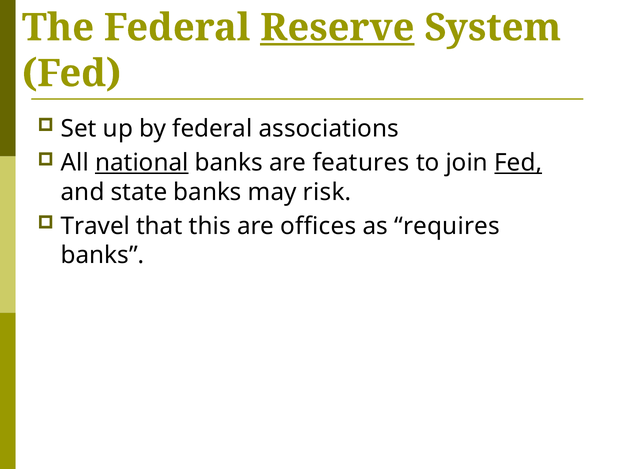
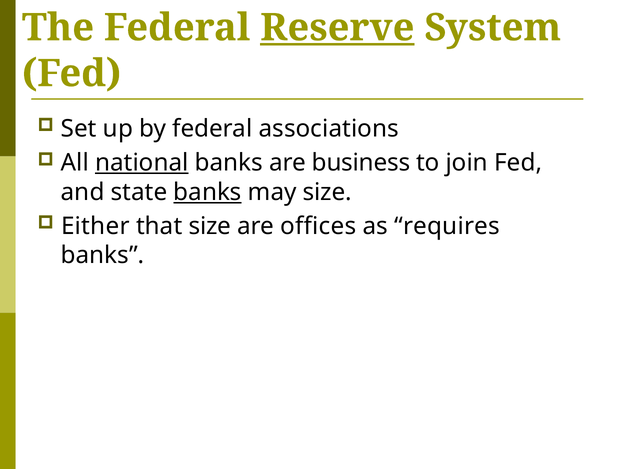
features: features -> business (361, 163)
Fed underline: present -> none (518, 163)
banks underline: none -> present (208, 192)
may risk: risk -> size (327, 192)
Travel: Travel -> Either (95, 226)
that this: this -> size (210, 226)
